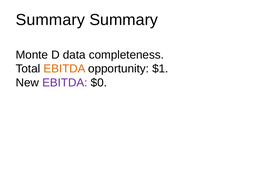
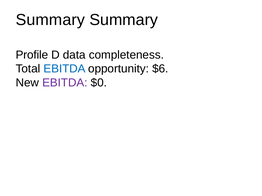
Monte: Monte -> Profile (32, 55)
EBITDA colour: orange -> blue (65, 69)
$1: $1 -> $6 (160, 69)
